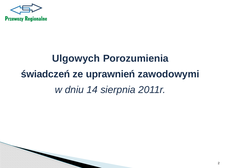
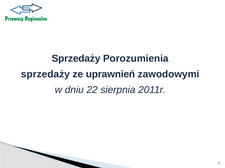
Ulgowych: Ulgowych -> Sprzedaży (76, 59)
świadczeń: świadczeń -> sprzedaży (45, 74)
14: 14 -> 22 (92, 90)
